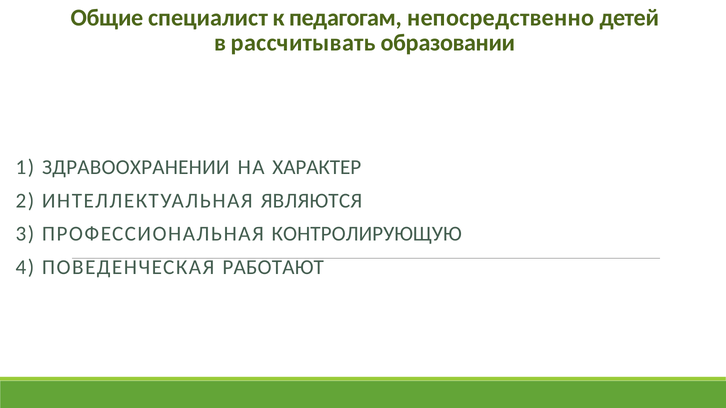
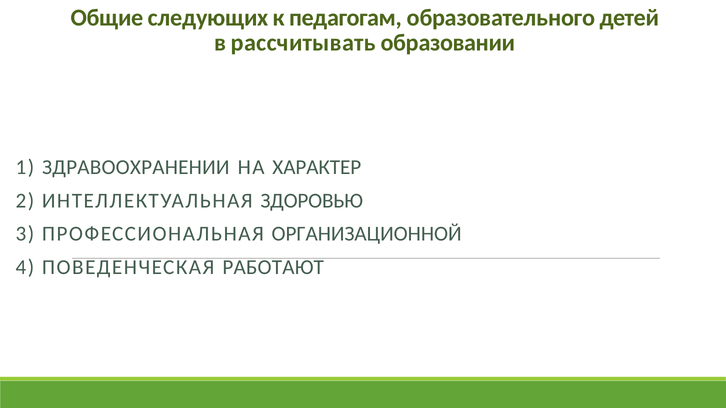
специалист: специалист -> следующих (208, 18)
непосредственно: непосредственно -> образовательного (501, 18)
ЯВЛЯЮТСЯ: ЯВЛЯЮТСЯ -> ЗДОРОВЬЮ (312, 201)
КОНТРОЛИРУЮЩУЮ: КОНТРОЛИРУЮЩУЮ -> ОРГАНИЗАЦИОННОЙ (367, 234)
